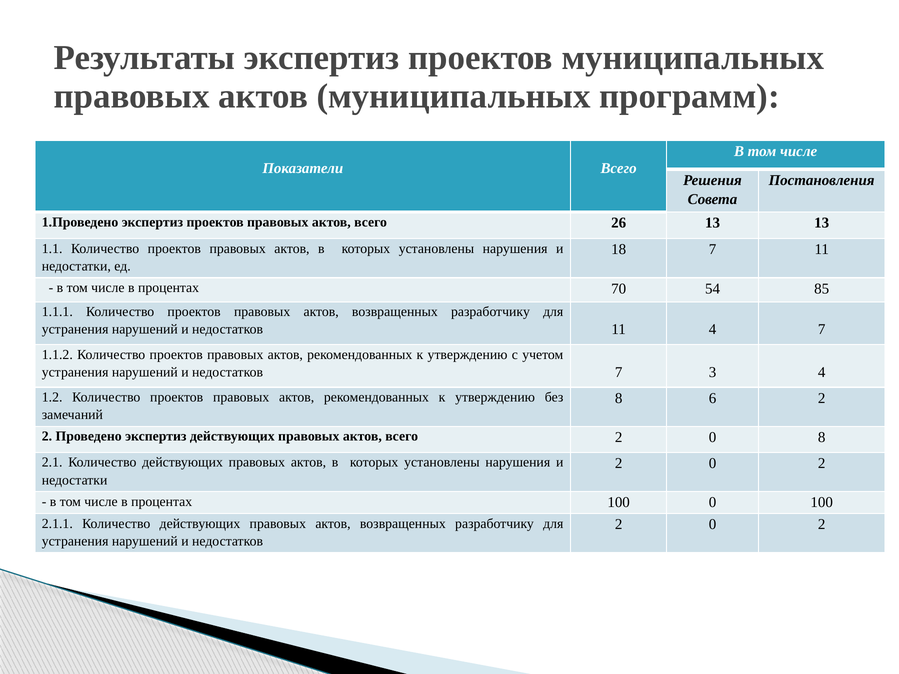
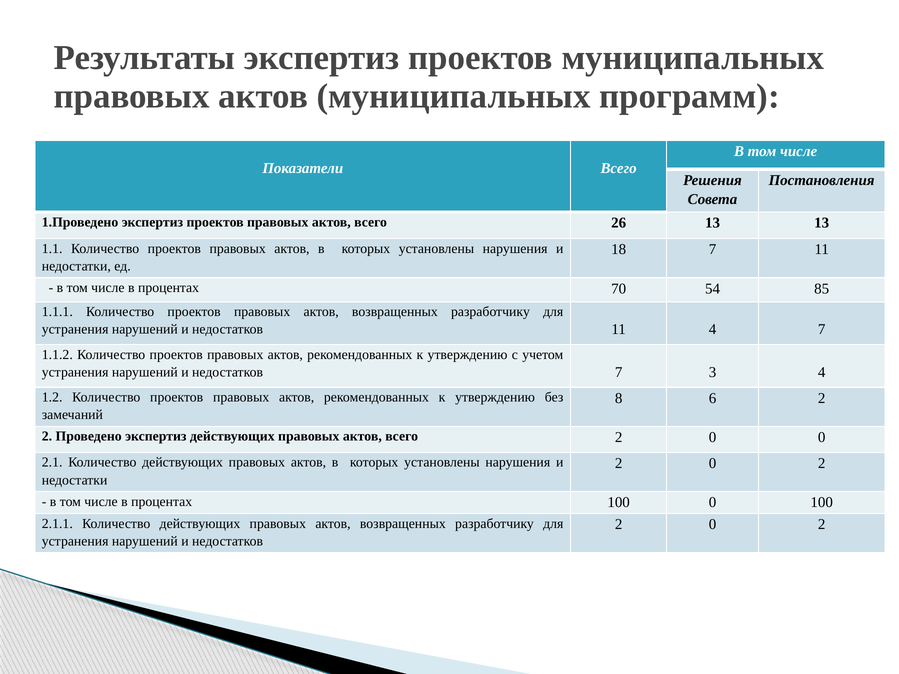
0 8: 8 -> 0 (822, 437)
